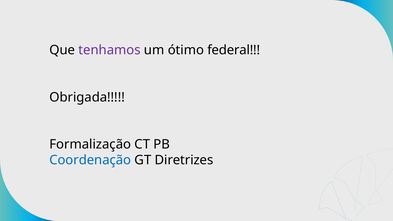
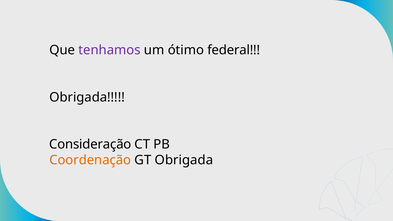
Formalização: Formalização -> Consideração (90, 144)
Coordenação colour: blue -> orange (90, 160)
GT Diretrizes: Diretrizes -> Obrigada (184, 160)
